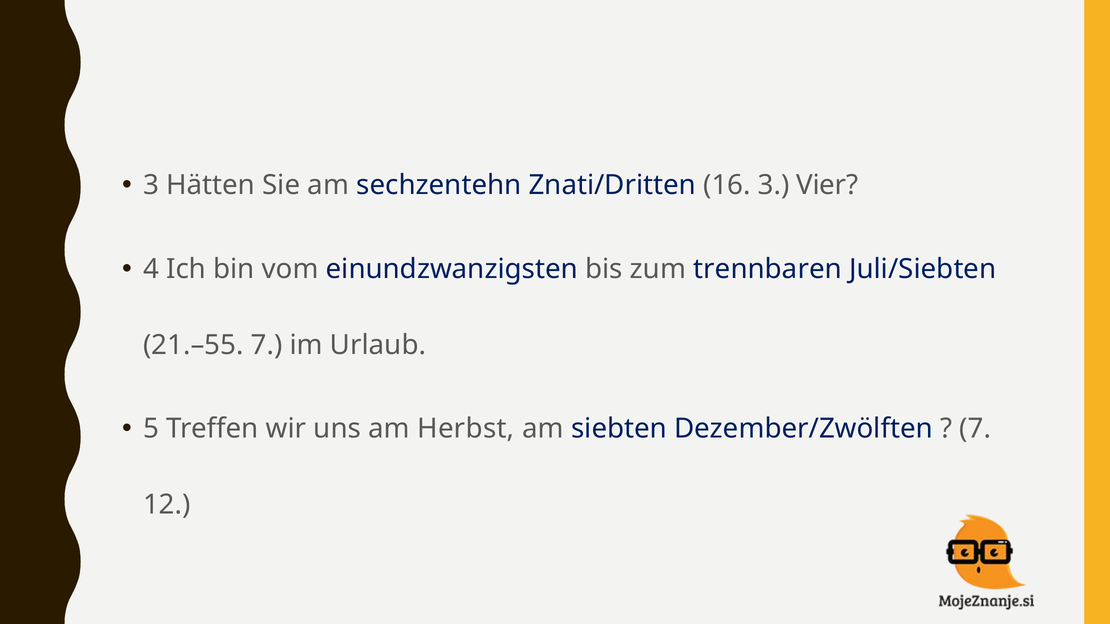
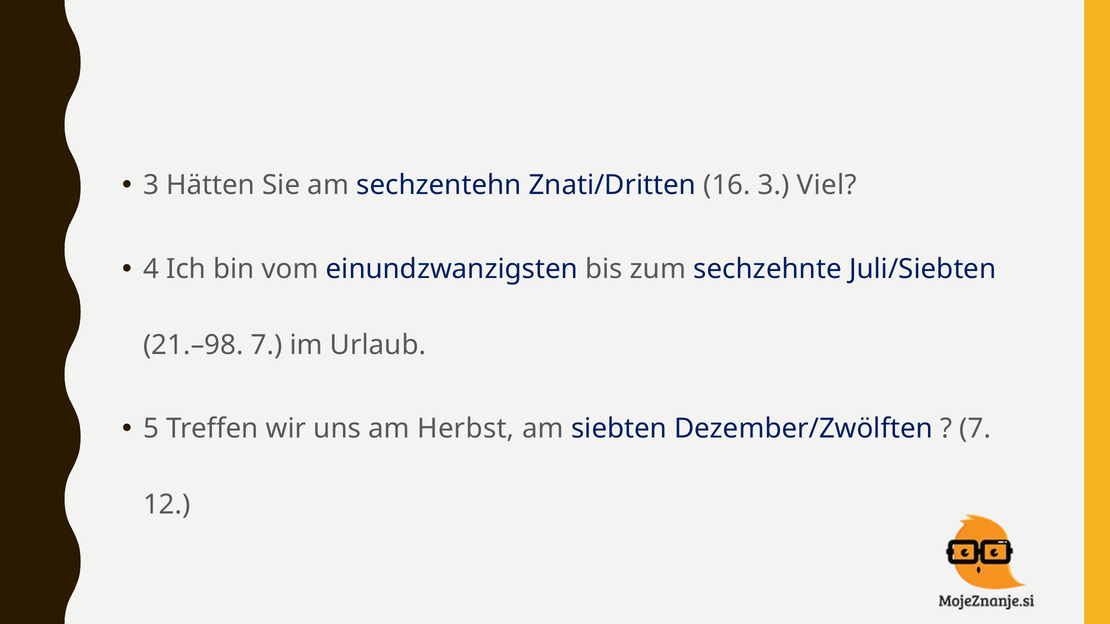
Vier: Vier -> Viel (827, 185)
trennbaren: trennbaren -> sechzehnte (768, 269)
21.–55: 21.–55 -> 21.–98 (193, 345)
